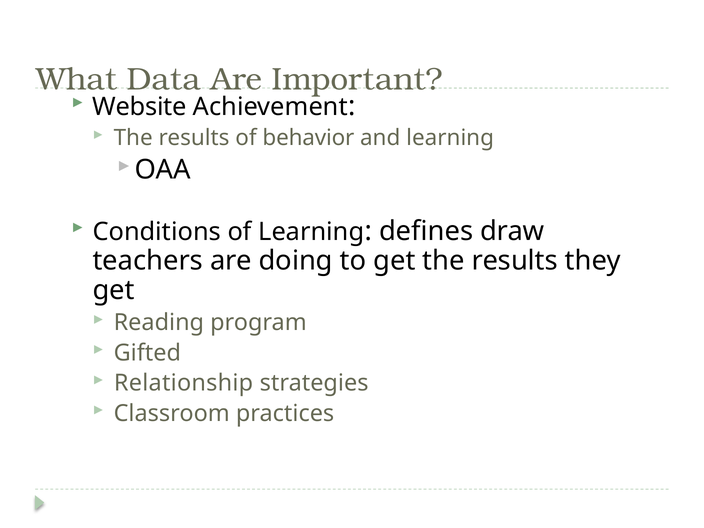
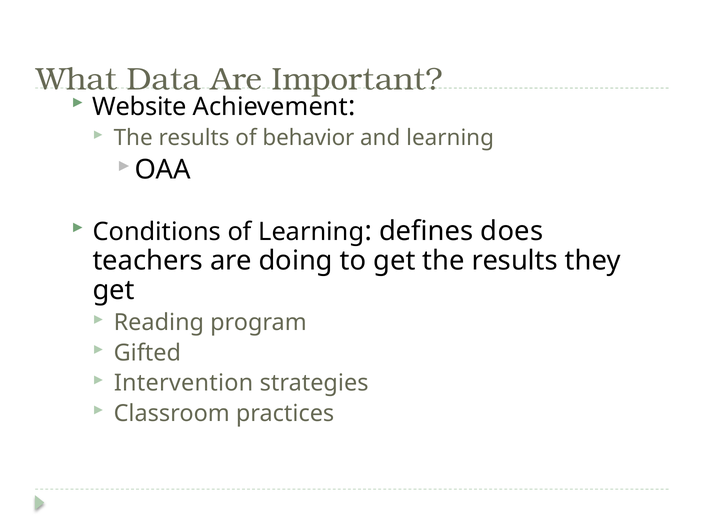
draw: draw -> does (512, 231)
Relationship: Relationship -> Intervention (184, 383)
